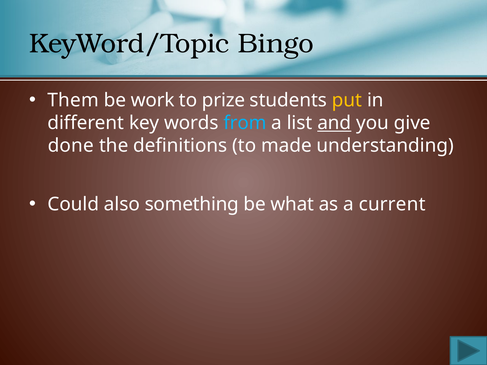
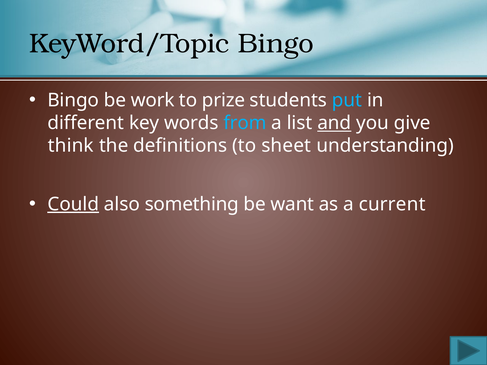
Them: Them -> Bingo (73, 100)
put colour: yellow -> light blue (347, 100)
done: done -> think (71, 146)
made: made -> sheet (286, 146)
Could underline: none -> present (73, 204)
what: what -> want (292, 204)
